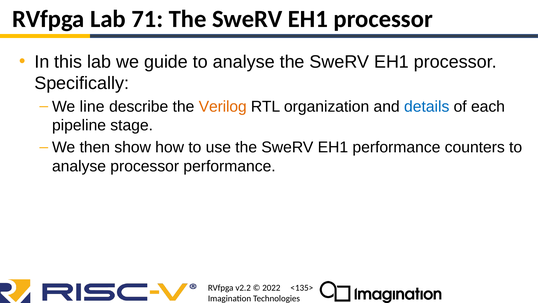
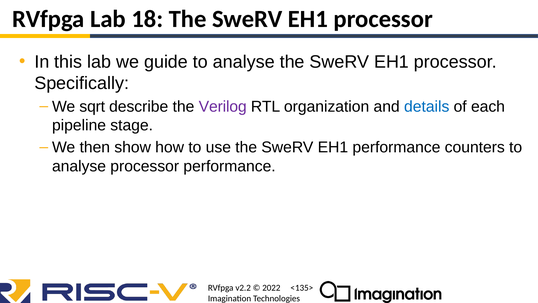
71: 71 -> 18 (147, 19)
line: line -> sqrt (92, 106)
Verilog colour: orange -> purple (223, 106)
